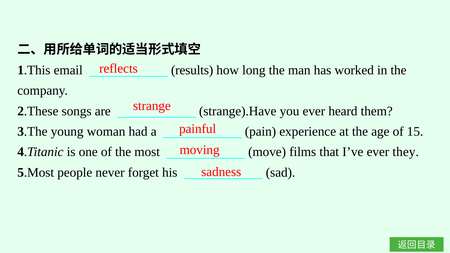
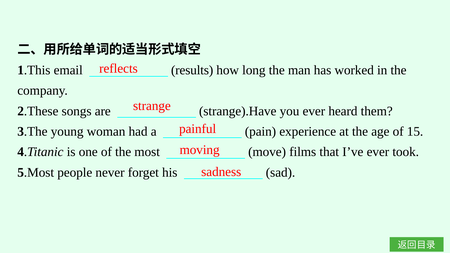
they: they -> took (406, 152)
